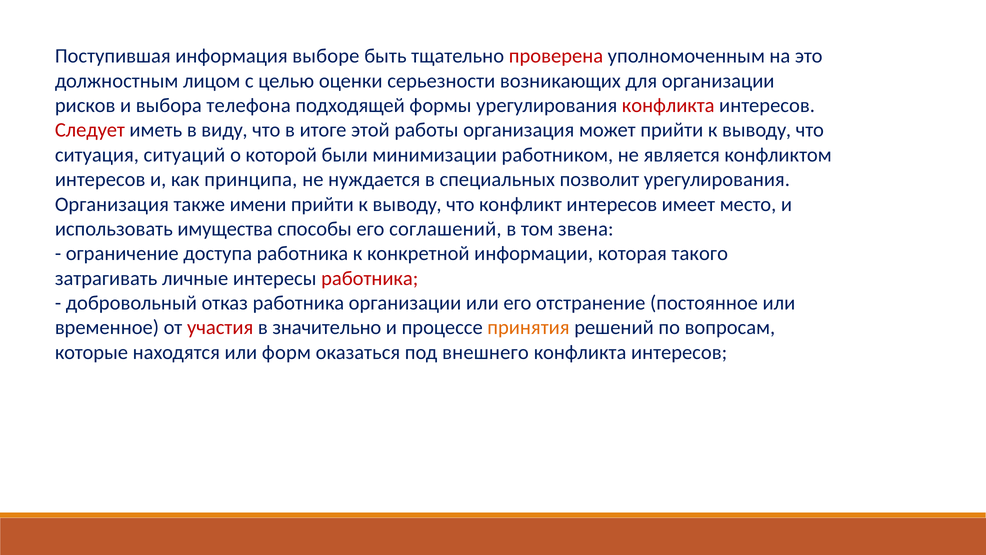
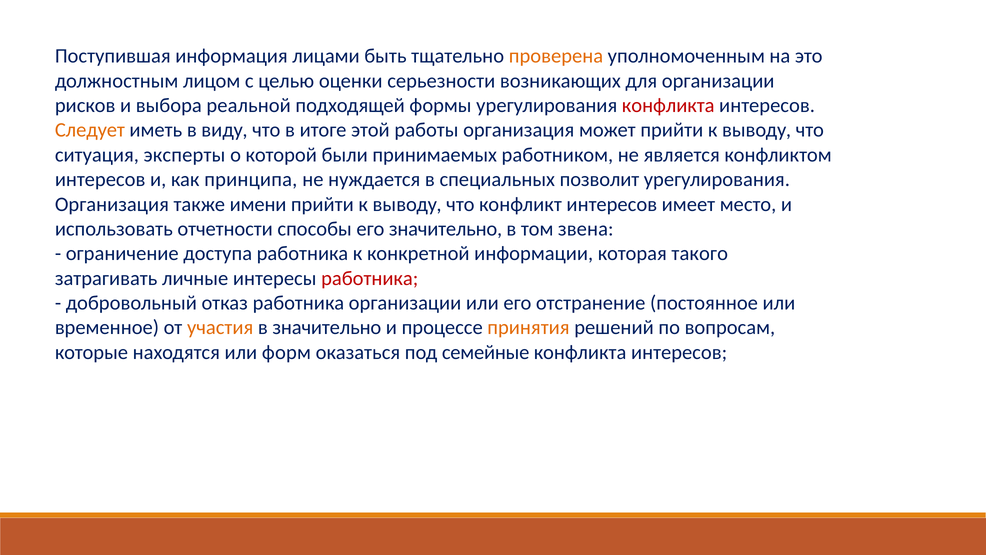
выборе: выборе -> лицами (326, 56)
проверена colour: red -> orange (556, 56)
телефона: телефона -> реальной (249, 105)
Следует colour: red -> orange (90, 130)
ситуаций: ситуаций -> эксперты (184, 155)
минимизации: минимизации -> принимаемых (435, 155)
имущества: имущества -> отчетности (225, 229)
его соглашений: соглашений -> значительно (446, 229)
участия colour: red -> orange (220, 327)
внешнего: внешнего -> семейные (486, 352)
